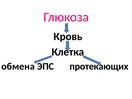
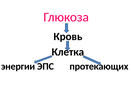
обмена: обмена -> энергии (18, 66)
